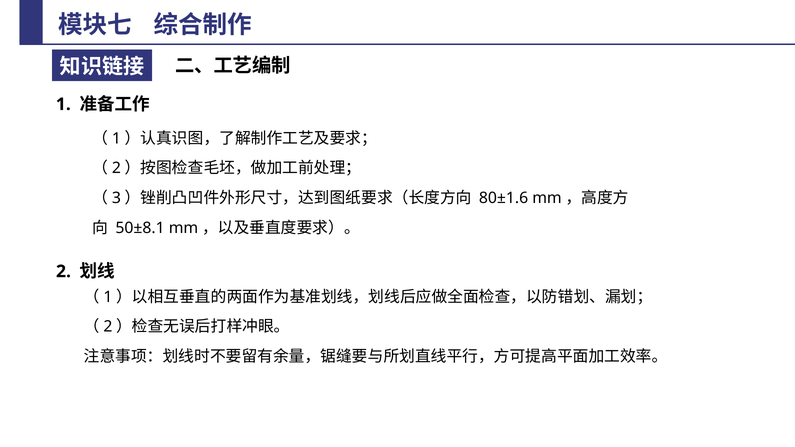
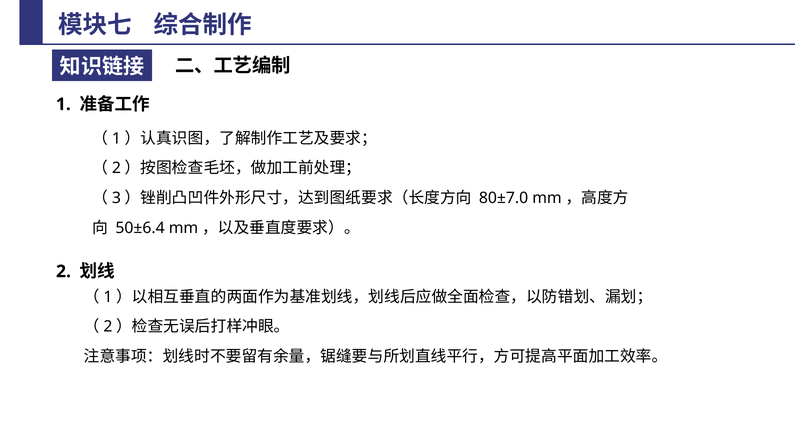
80±1.6: 80±1.6 -> 80±7.0 (504, 198)
50±8.1: 50±8.1 -> 50±6.4 (140, 228)
